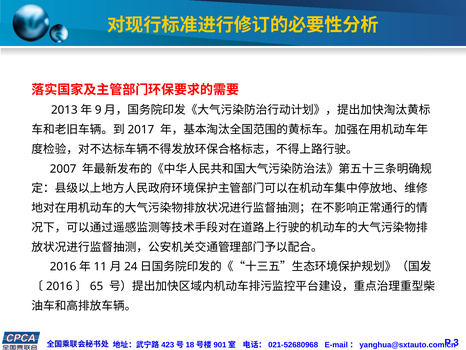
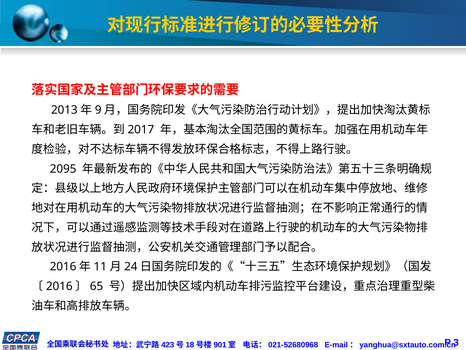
2007: 2007 -> 2095 (63, 169)
